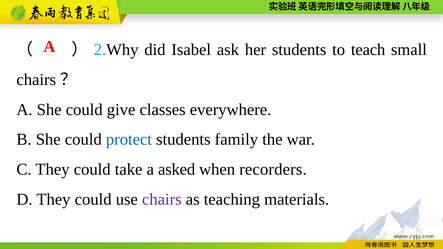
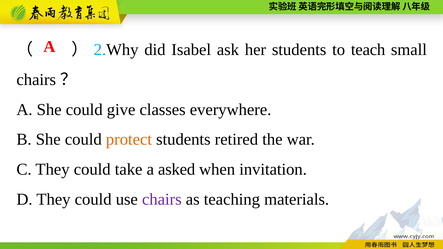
protect colour: blue -> orange (129, 140)
family: family -> retired (236, 140)
recorders: recorders -> invitation (273, 170)
